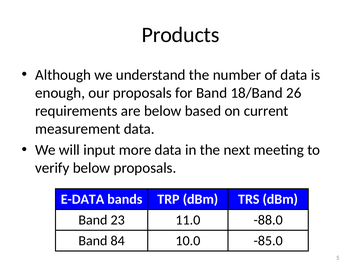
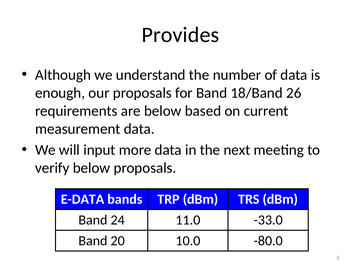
Products: Products -> Provides (180, 35)
23: 23 -> 24 (118, 221)
-88.0: -88.0 -> -33.0 (268, 221)
84: 84 -> 20 (118, 241)
-85.0: -85.0 -> -80.0 (268, 241)
